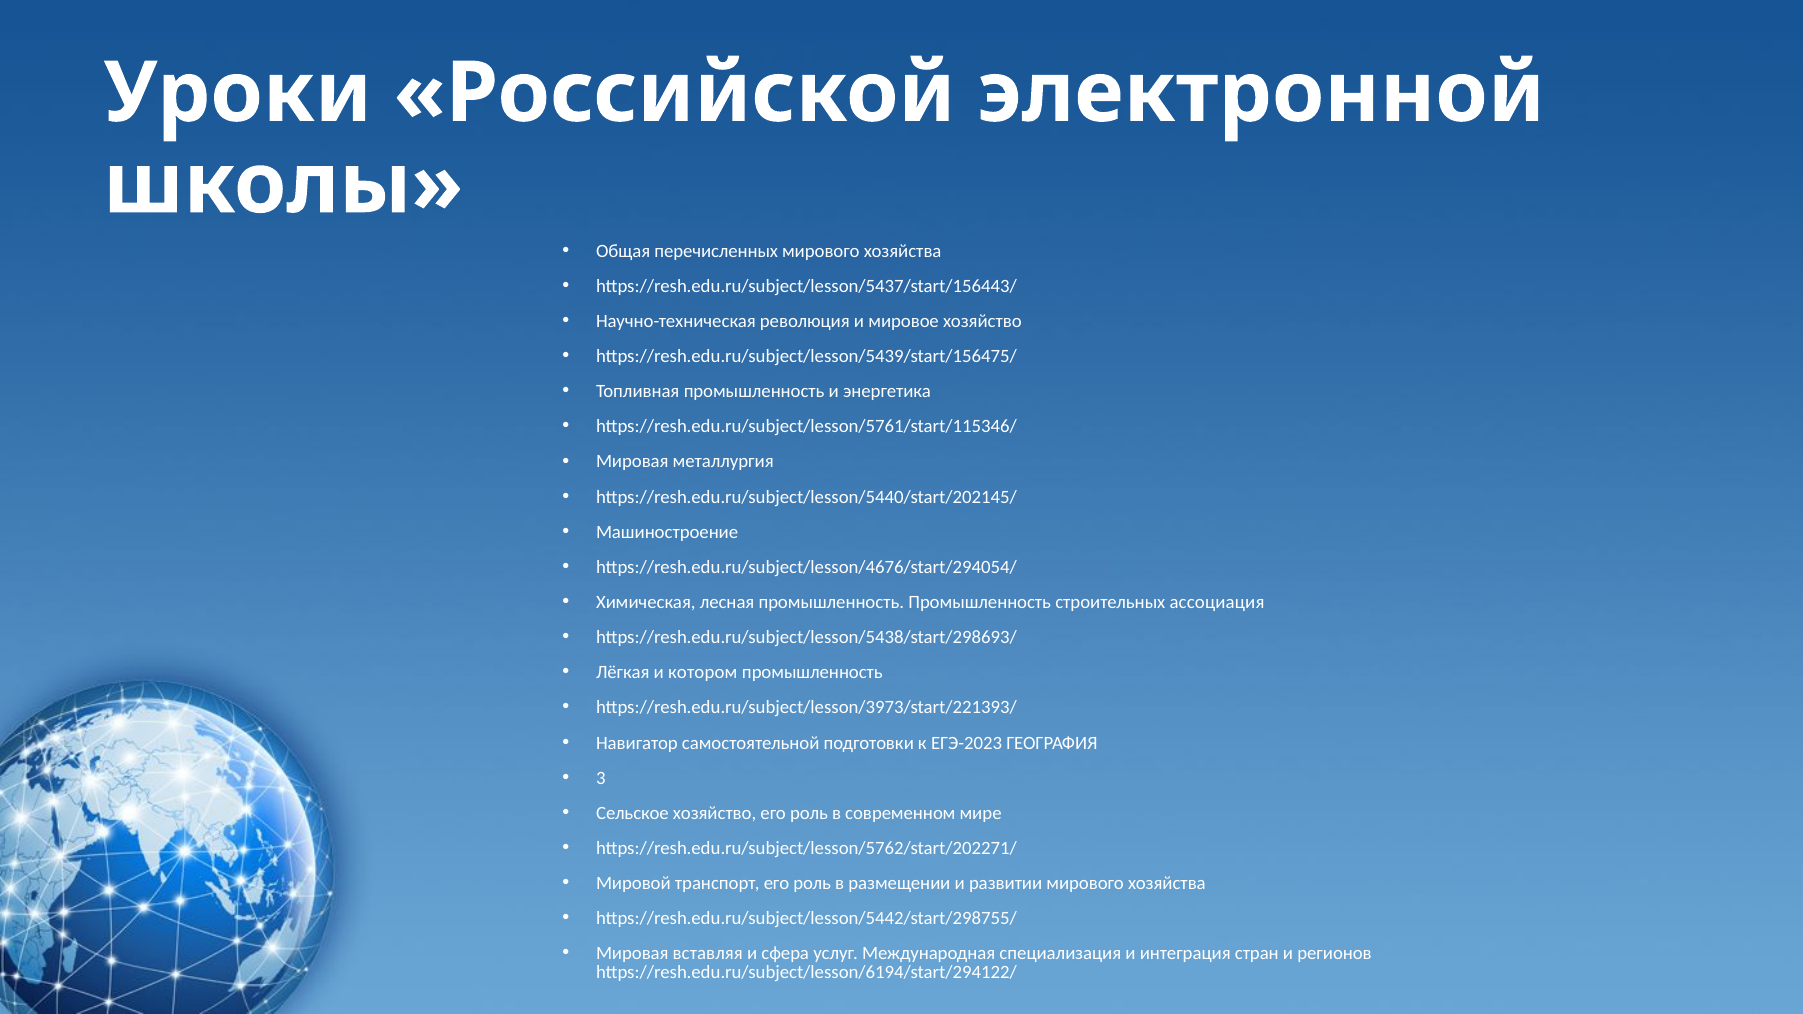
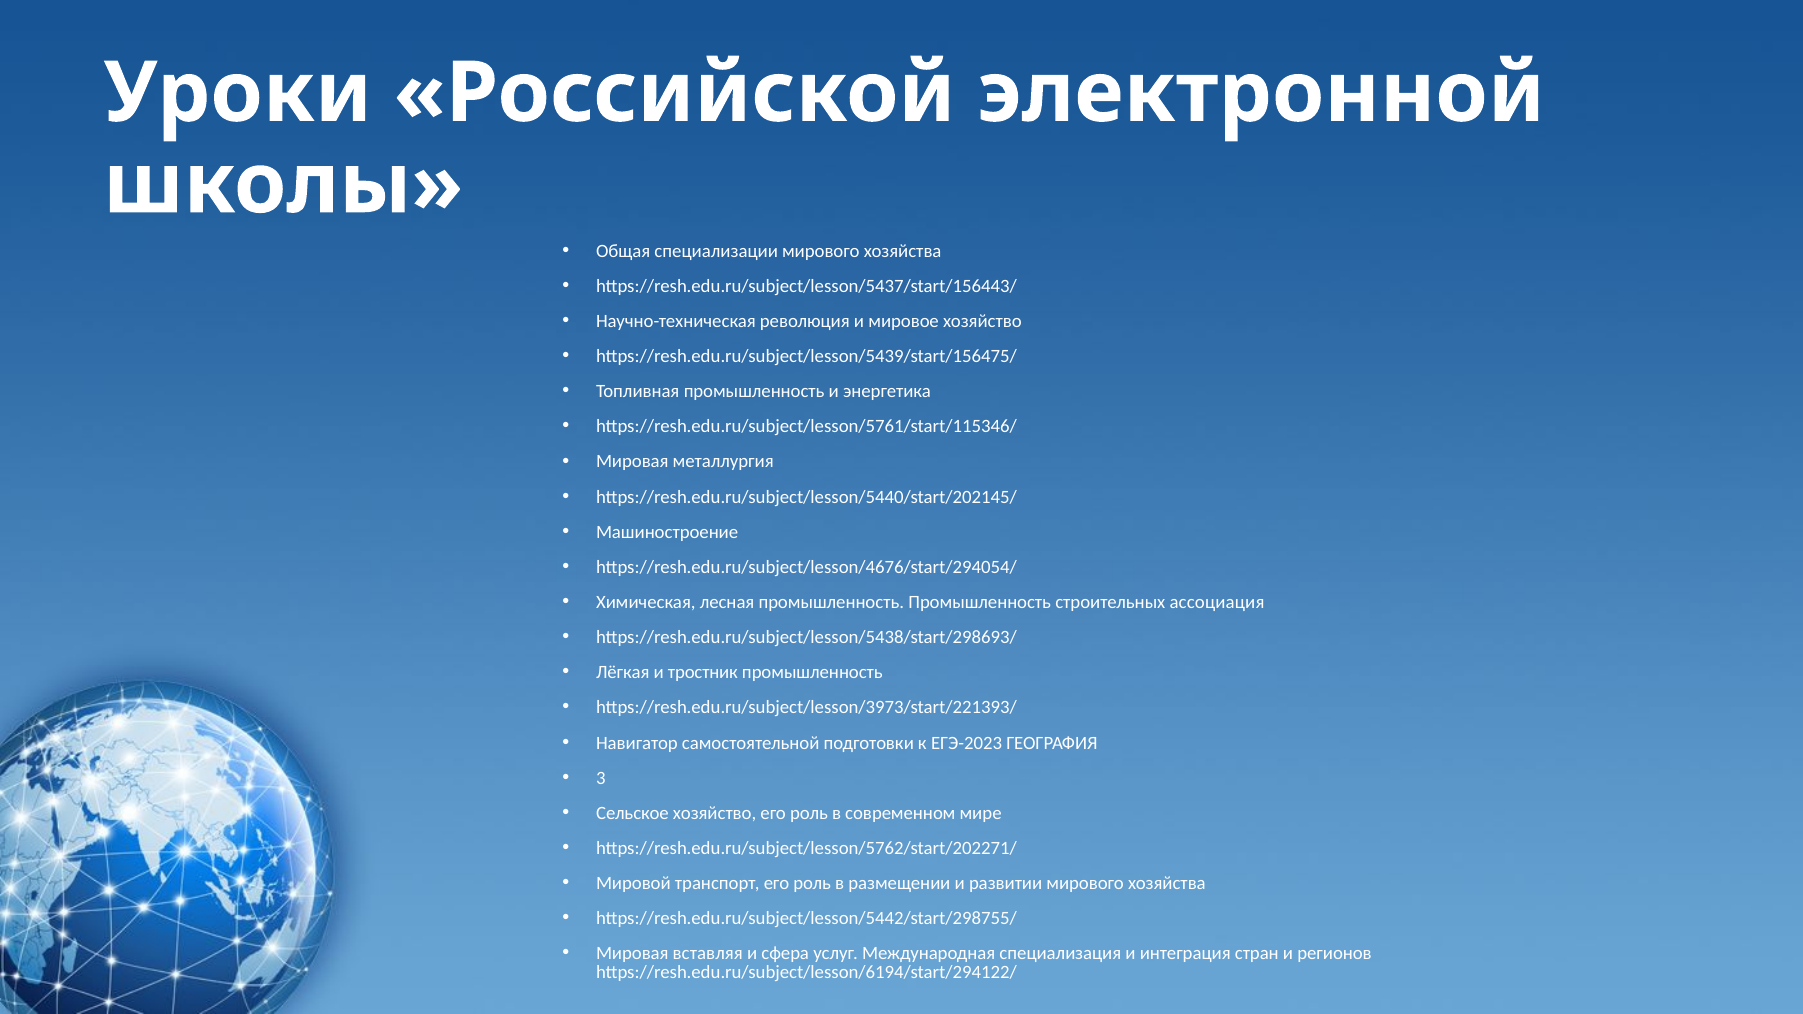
перечисленных: перечисленных -> специализации (716, 251)
котором: котором -> тростник (703, 673)
